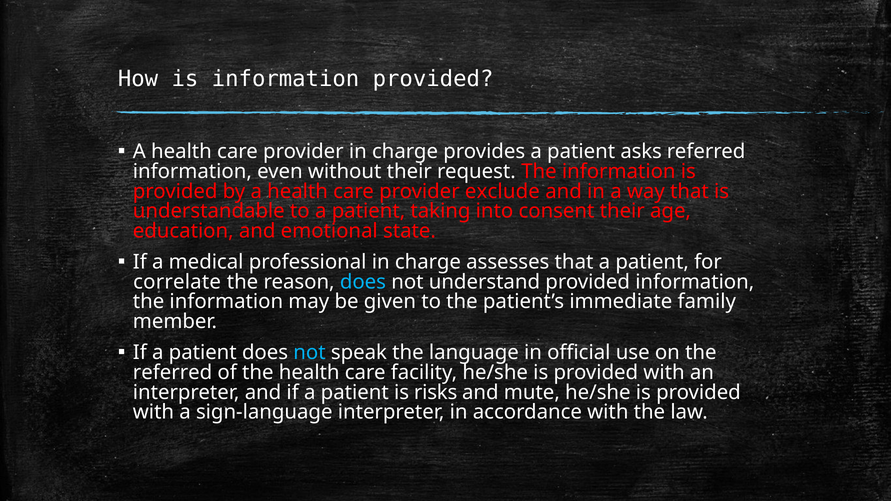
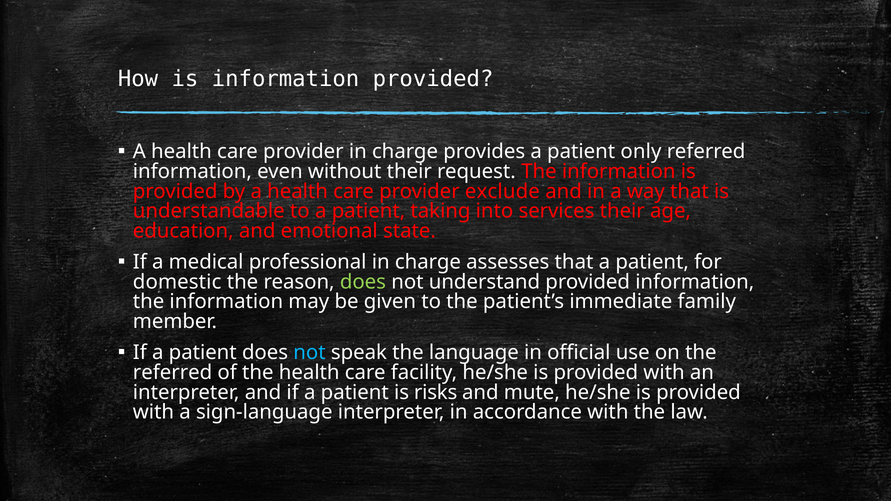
asks: asks -> only (641, 152)
consent: consent -> services (557, 211)
correlate: correlate -> domestic (177, 282)
does colour: light blue -> light green (363, 282)
